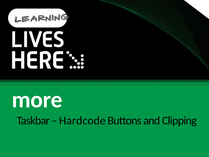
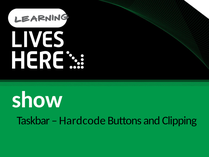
more: more -> show (37, 100)
